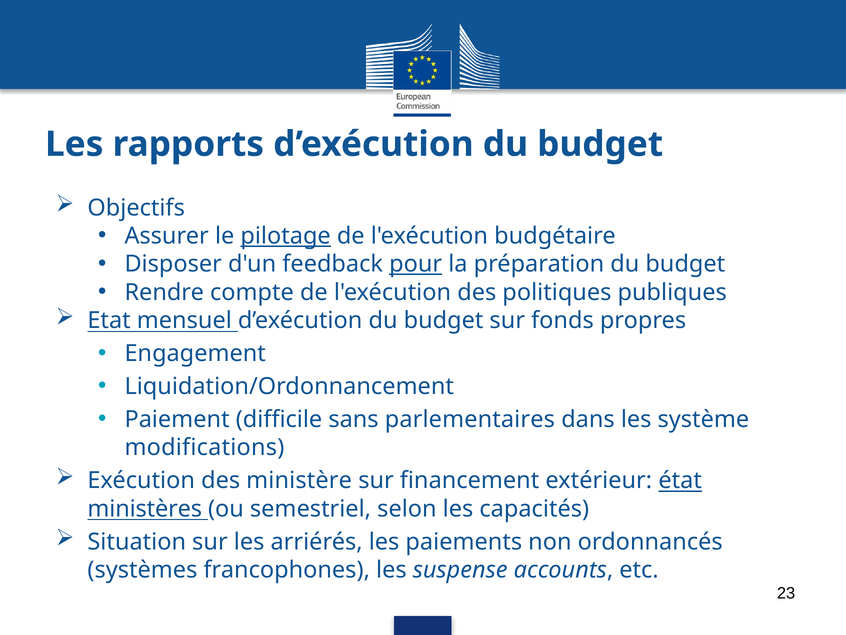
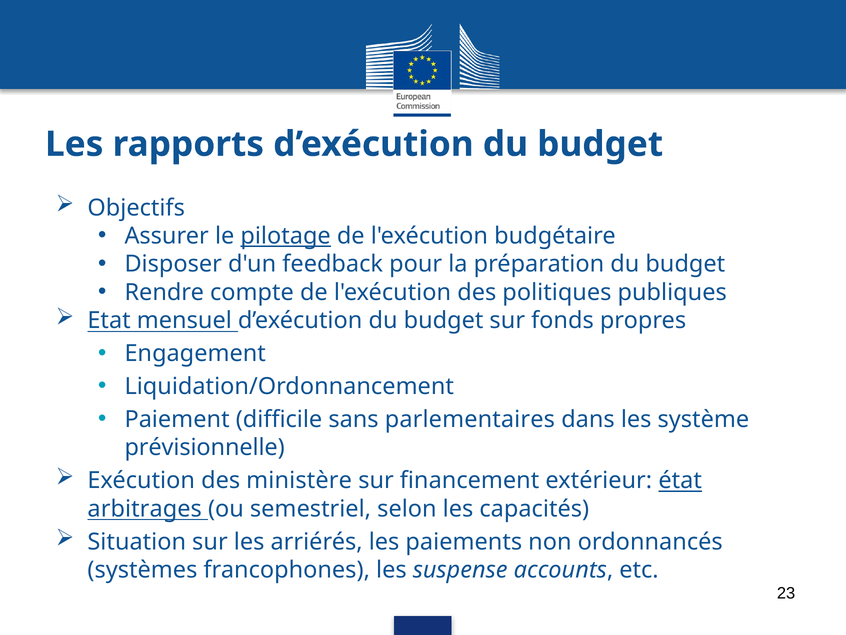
pour underline: present -> none (416, 264)
modifications: modifications -> prévisionnelle (205, 447)
ministères: ministères -> arbitrages (145, 508)
